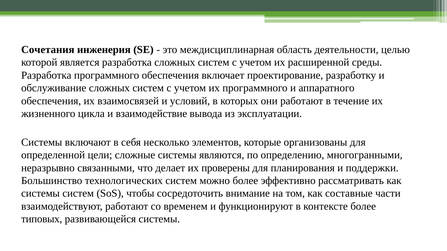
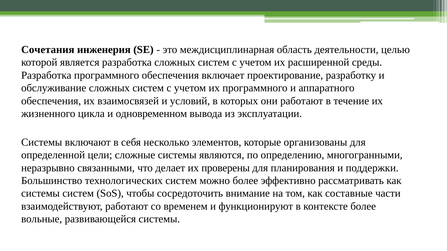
взаимодействие: взаимодействие -> одновременном (151, 114)
типовых: типовых -> вольные (42, 219)
